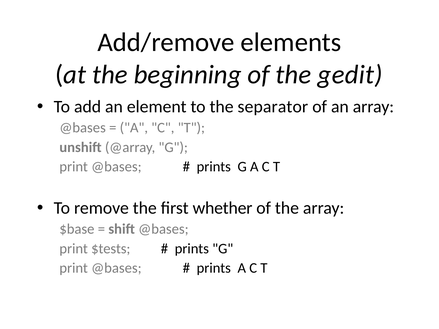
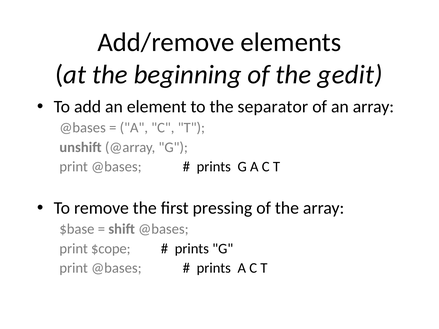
whether: whether -> pressing (222, 208)
$tests: $tests -> $cope (111, 249)
